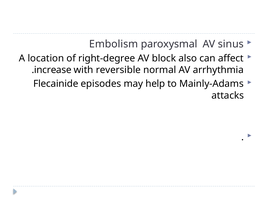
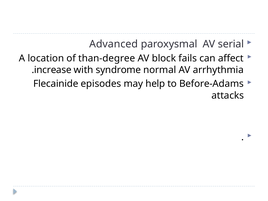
Embolism: Embolism -> Advanced (114, 44)
sinus: sinus -> serial (231, 44)
right-degree: right-degree -> than-degree (107, 58)
also: also -> fails (188, 58)
reversible: reversible -> syndrome (118, 70)
Mainly-Adams: Mainly-Adams -> Before-Adams (212, 84)
